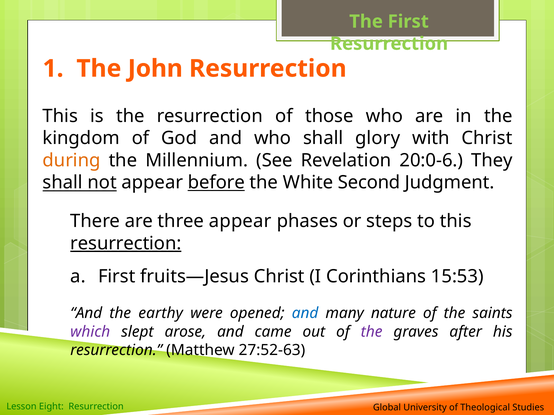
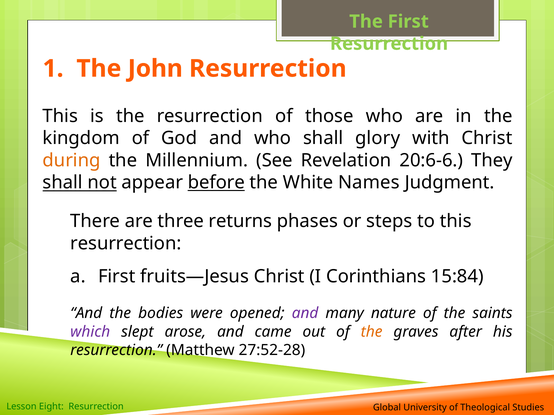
20:0-6: 20:0-6 -> 20:6-6 (431, 161)
Second: Second -> Names (369, 183)
three appear: appear -> returns (240, 222)
resurrection underline: present -> none (126, 244)
15:53: 15:53 -> 15:84 (457, 277)
earthy: earthy -> bodies (161, 314)
and colour: blue -> purple (305, 314)
the colour: purple -> orange (372, 332)
27:52-63: 27:52-63 -> 27:52-28 (272, 351)
